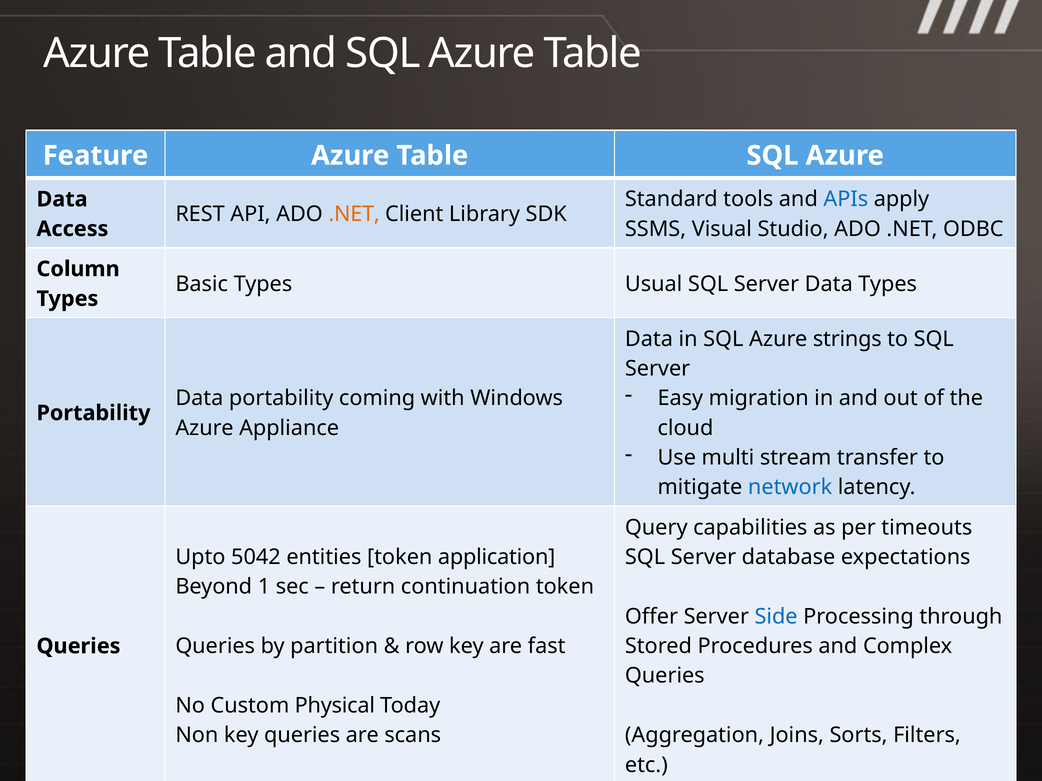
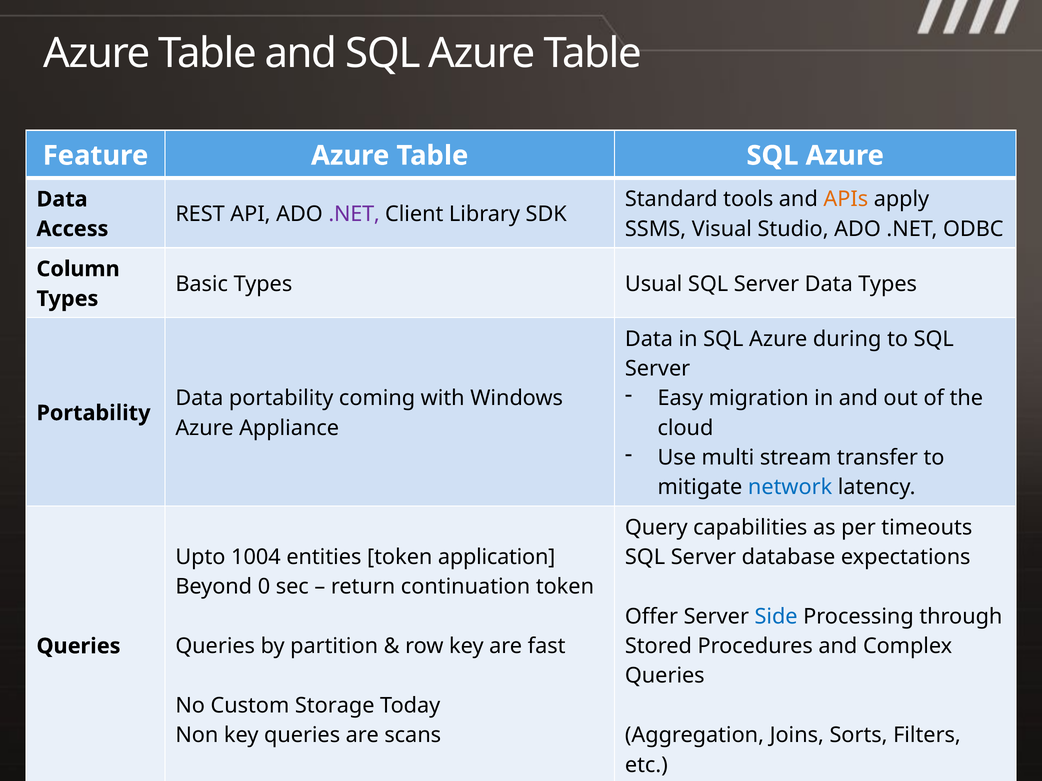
APIs colour: blue -> orange (846, 199)
.NET colour: orange -> purple (354, 214)
strings: strings -> during (847, 339)
5042: 5042 -> 1004 (256, 557)
1: 1 -> 0 (264, 587)
Physical: Physical -> Storage (335, 706)
